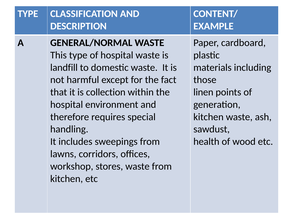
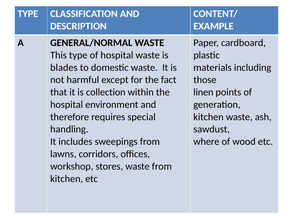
landfill: landfill -> blades (64, 68)
health: health -> where (206, 142)
